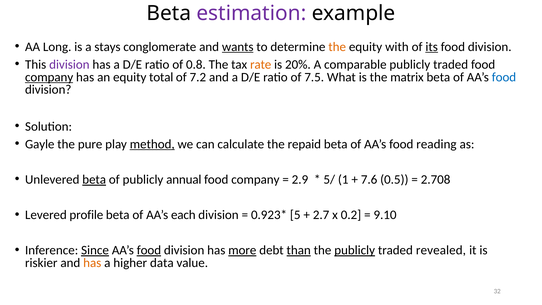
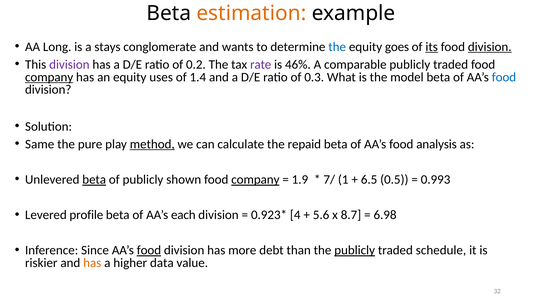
estimation colour: purple -> orange (251, 13)
wants underline: present -> none (238, 47)
the colour: orange -> blue (337, 47)
with: with -> goes (397, 47)
division underline: none -> present (490, 47)
0.8: 0.8 -> 0.2 (196, 64)
rate colour: orange -> purple (261, 64)
20%: 20% -> 46% (298, 64)
total: total -> uses (161, 77)
7.2: 7.2 -> 1.4 (198, 77)
7.5: 7.5 -> 0.3 (314, 77)
matrix: matrix -> model (407, 77)
Gayle: Gayle -> Same (40, 144)
reading: reading -> analysis (437, 144)
annual: annual -> shown (184, 179)
company underline: none -> present (255, 179)
2.9: 2.9 -> 1.9 (300, 179)
5/: 5/ -> 7/ (329, 179)
7.6: 7.6 -> 6.5 (369, 179)
2.708: 2.708 -> 0.993 (436, 179)
5: 5 -> 4 (295, 215)
2.7: 2.7 -> 5.6 (321, 215)
0.2: 0.2 -> 8.7 (351, 215)
9.10: 9.10 -> 6.98 (385, 215)
Since underline: present -> none (95, 250)
more underline: present -> none (242, 250)
than underline: present -> none (299, 250)
revealed: revealed -> schedule (441, 250)
